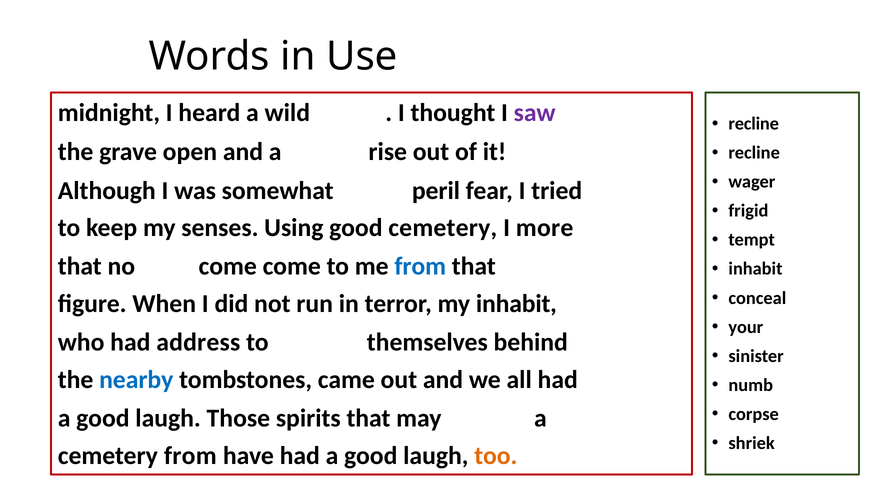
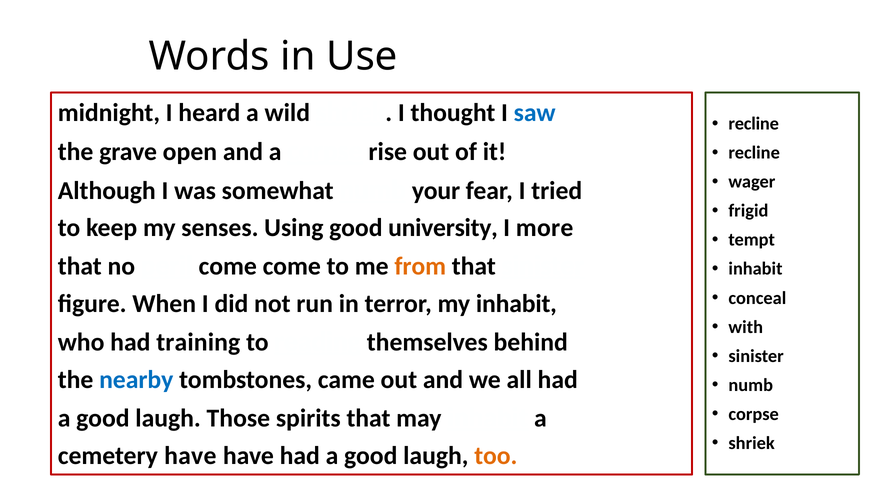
saw colour: purple -> blue (535, 113)
numb peril: peril -> your (436, 190)
good cemetery: cemetery -> university (443, 228)
from colour: blue -> orange (420, 266)
your: your -> with (746, 327)
address: address -> training (198, 342)
cemetery from: from -> have (190, 455)
